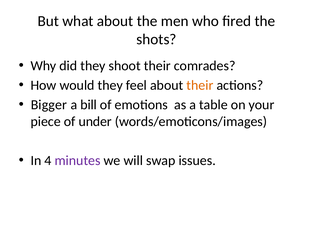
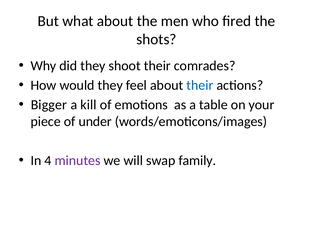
their colour: orange -> blue (200, 85)
bill: bill -> kill (89, 105)
issues: issues -> family (197, 160)
